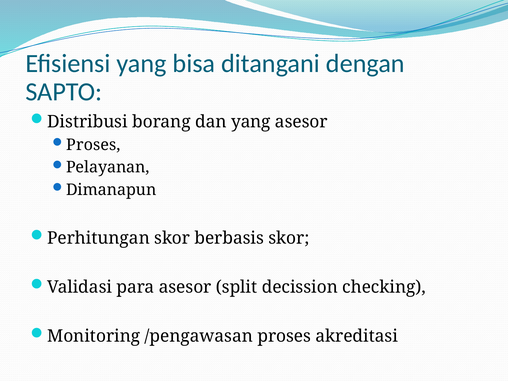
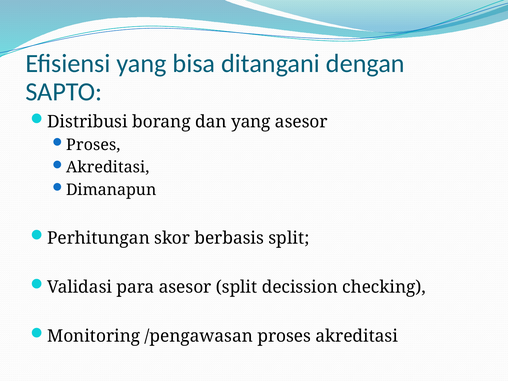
Pelayanan: Pelayanan -> Akreditasi (108, 167)
berbasis skor: skor -> split (289, 238)
